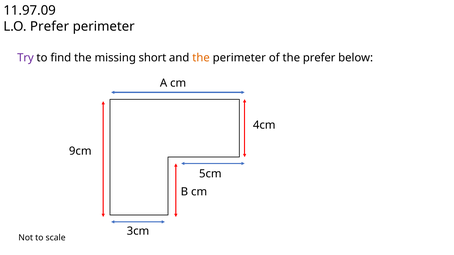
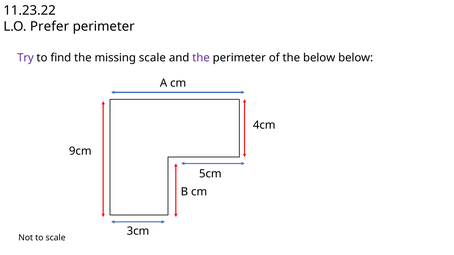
11.97.09: 11.97.09 -> 11.23.22 (30, 11)
missing short: short -> scale (152, 58)
the colour: orange -> purple (201, 58)
the prefer: prefer -> below (319, 58)
